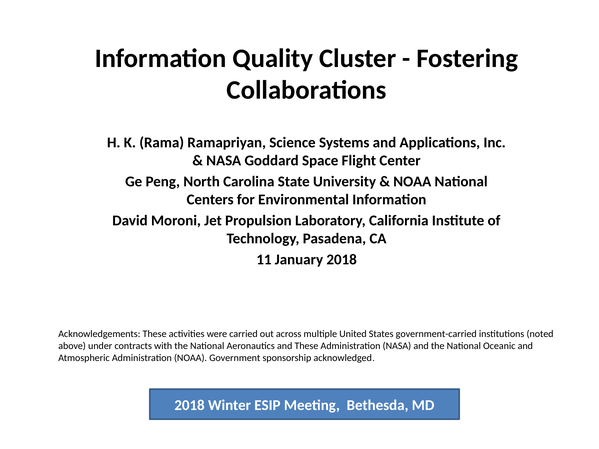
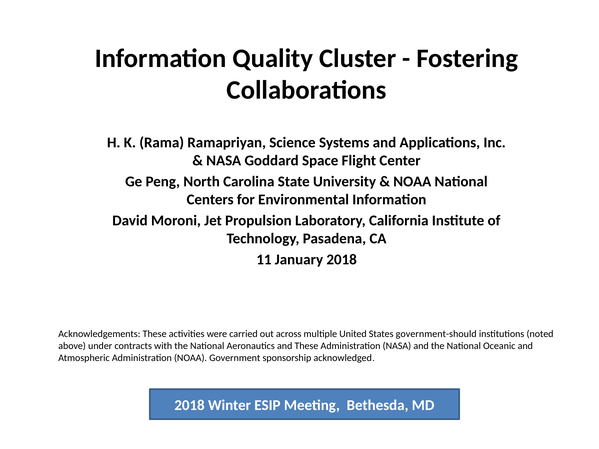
government-carried: government-carried -> government-should (436, 334)
